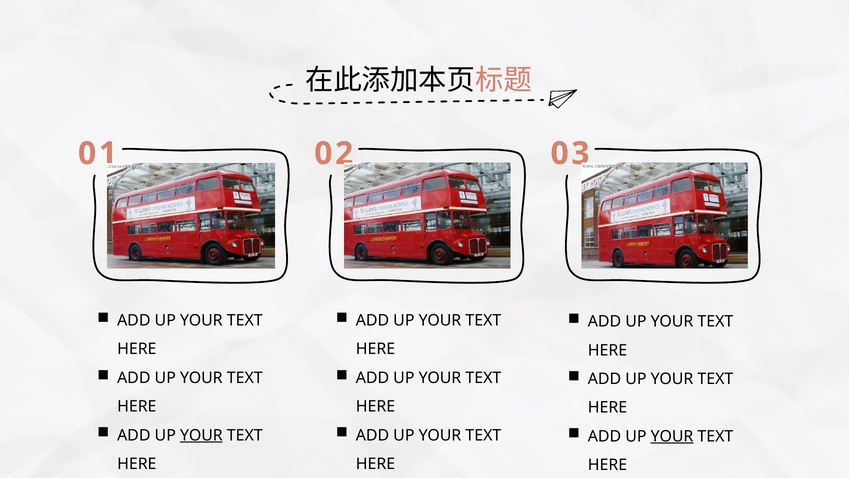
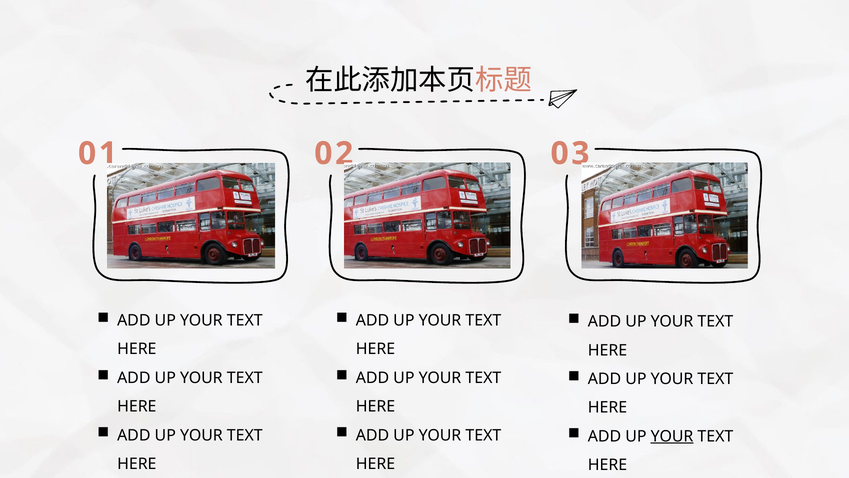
YOUR underline: present -> none (201, 435)
